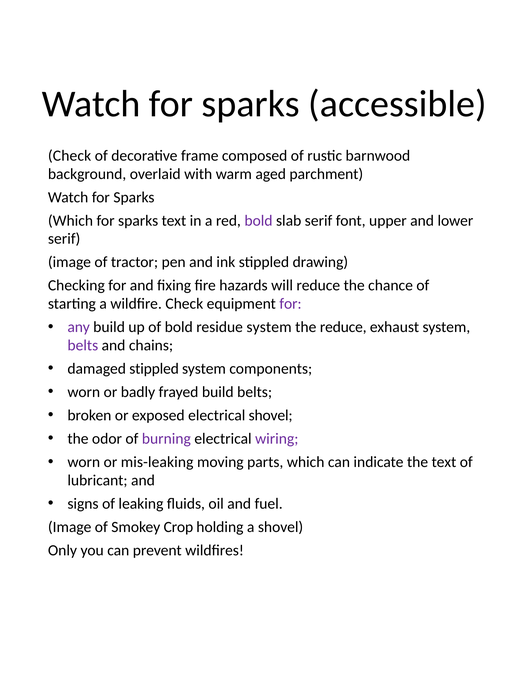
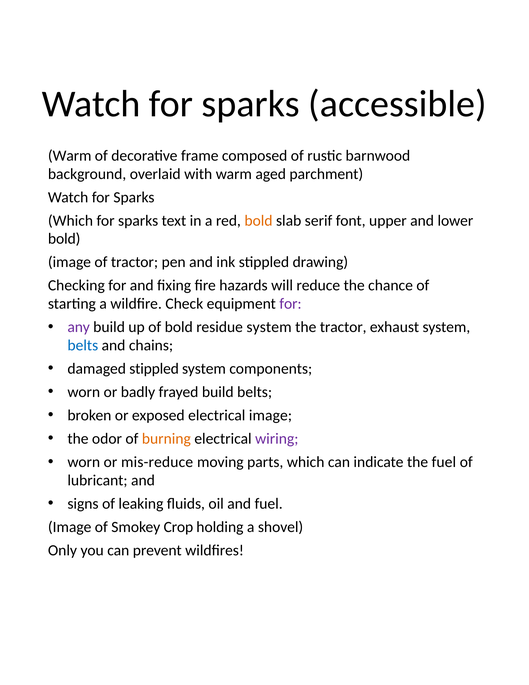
Check: Check -> Warm (70, 156)
bold colour: purple -> orange (258, 220)
serif: serif -> bold (64, 239)
the reduce: reduce -> tractor (343, 327)
belts colour: purple -> blue (83, 345)
electrical shovel: shovel -> image (270, 415)
burning colour: purple -> orange (166, 438)
mis-leaking: mis-leaking -> mis-reduce (157, 462)
the text: text -> fuel (444, 462)
